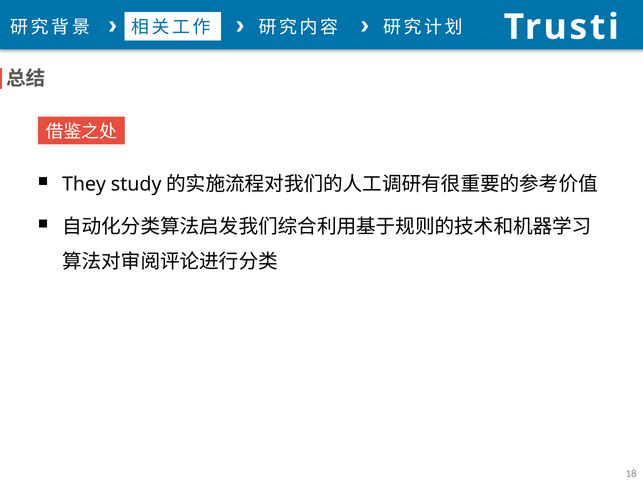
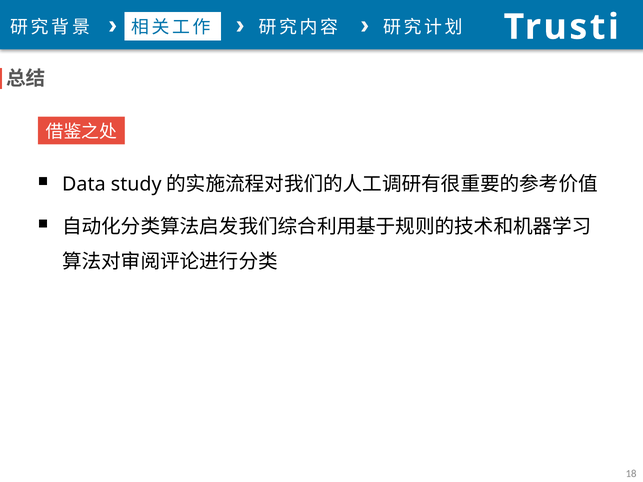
They: They -> Data (84, 185)
